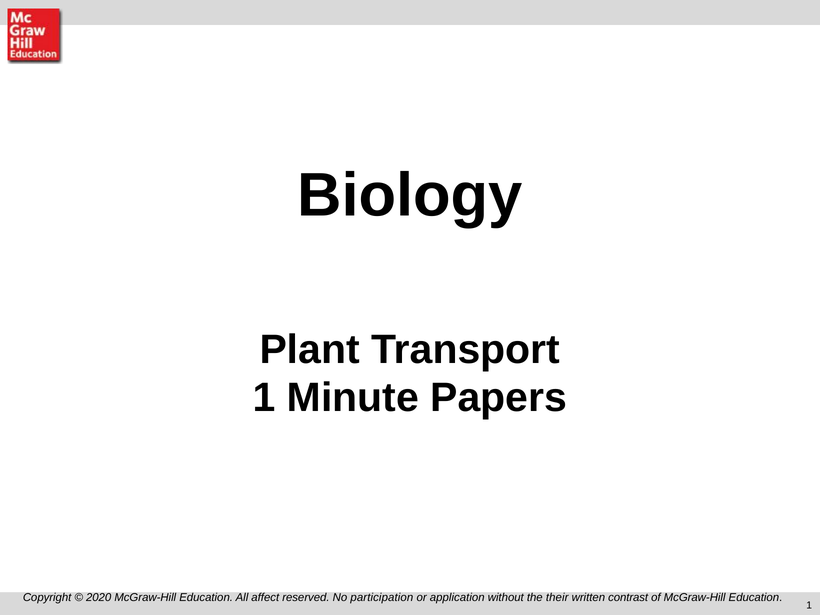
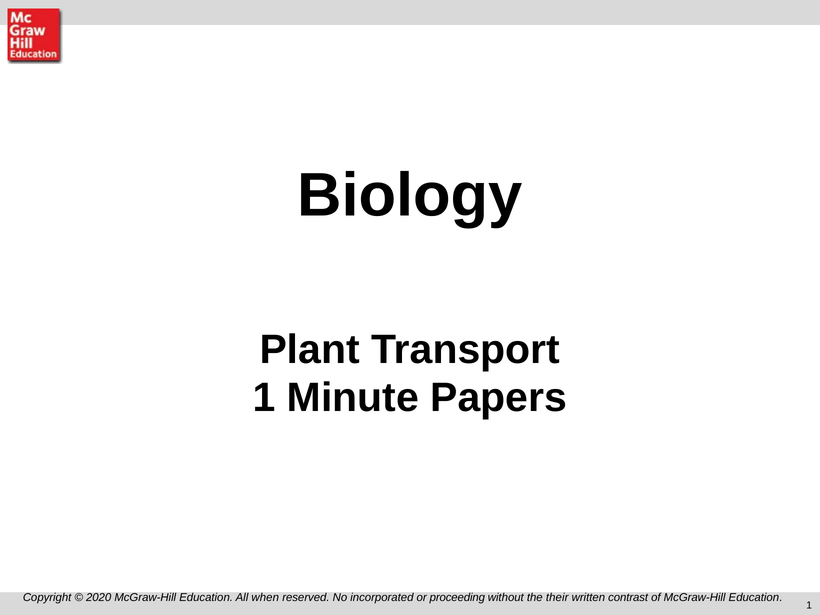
affect: affect -> when (265, 598)
participation: participation -> incorporated (382, 598)
application: application -> proceeding (457, 598)
